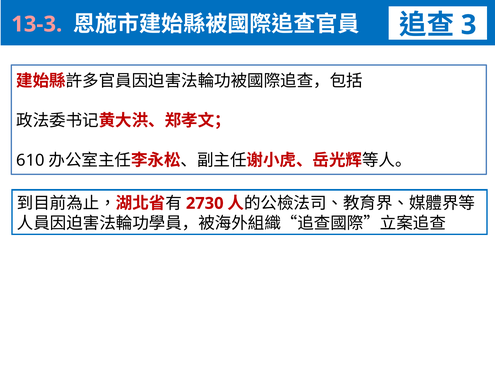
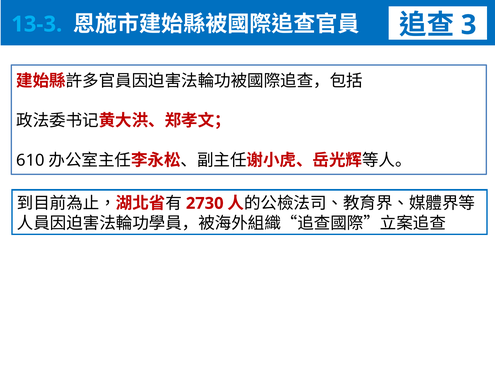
13-3 colour: pink -> light blue (37, 24)
